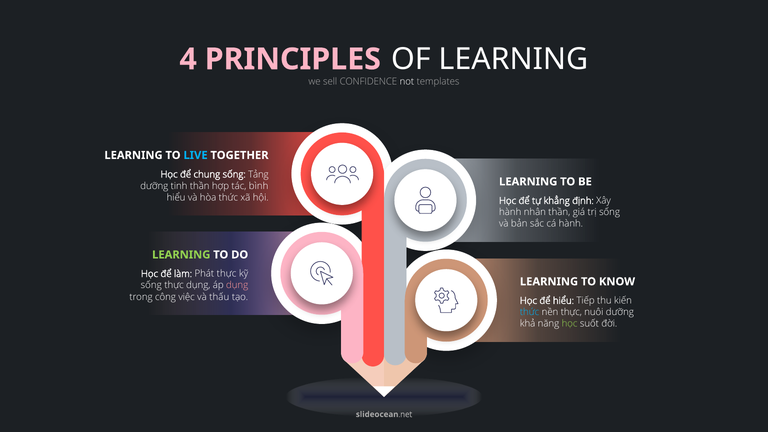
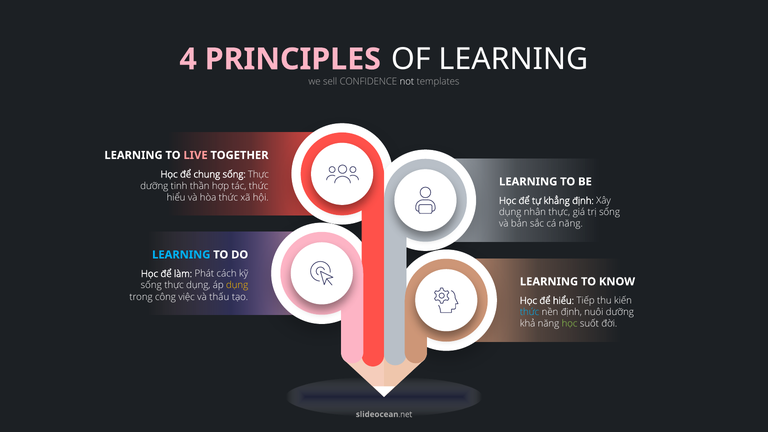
LIVE colour: light blue -> pink (196, 155)
chung sống Tảng: Tảng -> Thực (258, 174)
tác bình: bình -> thức (259, 186)
hành: hành -> dụng (510, 212)
nhân thần: thần -> thực (559, 212)
cá hành: hành -> năng (571, 224)
LEARNING colour: light green -> light blue (181, 255)
Phát thực: thực -> cách (227, 274)
dụng colour: pink -> yellow (237, 285)
nền thực: thực -> định (571, 312)
